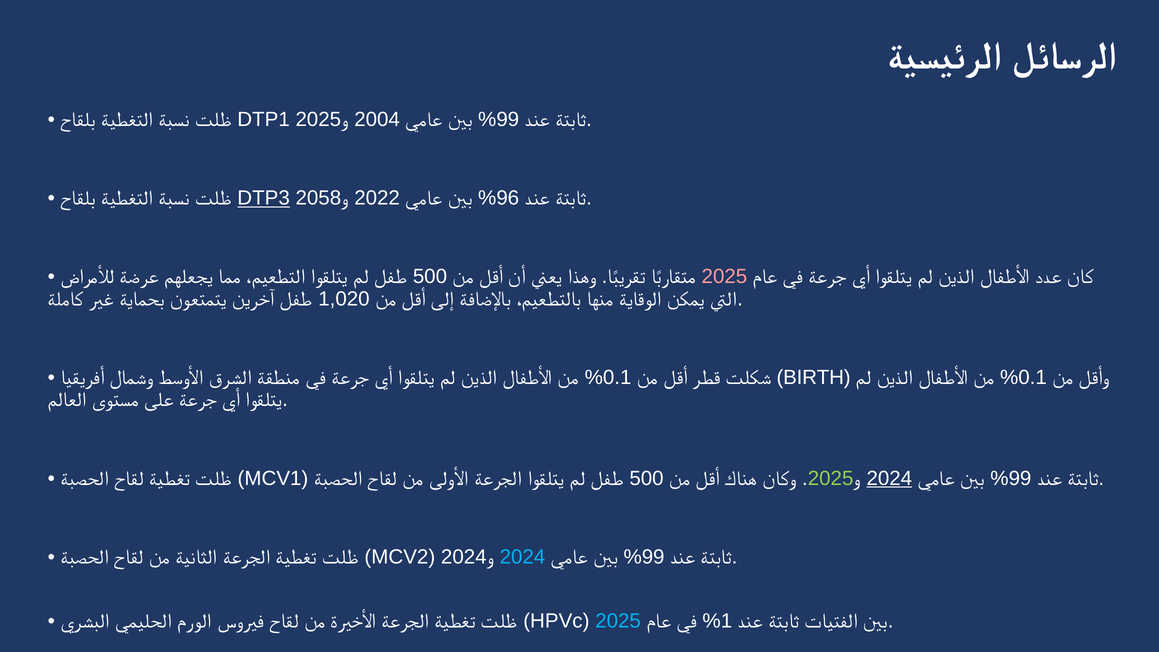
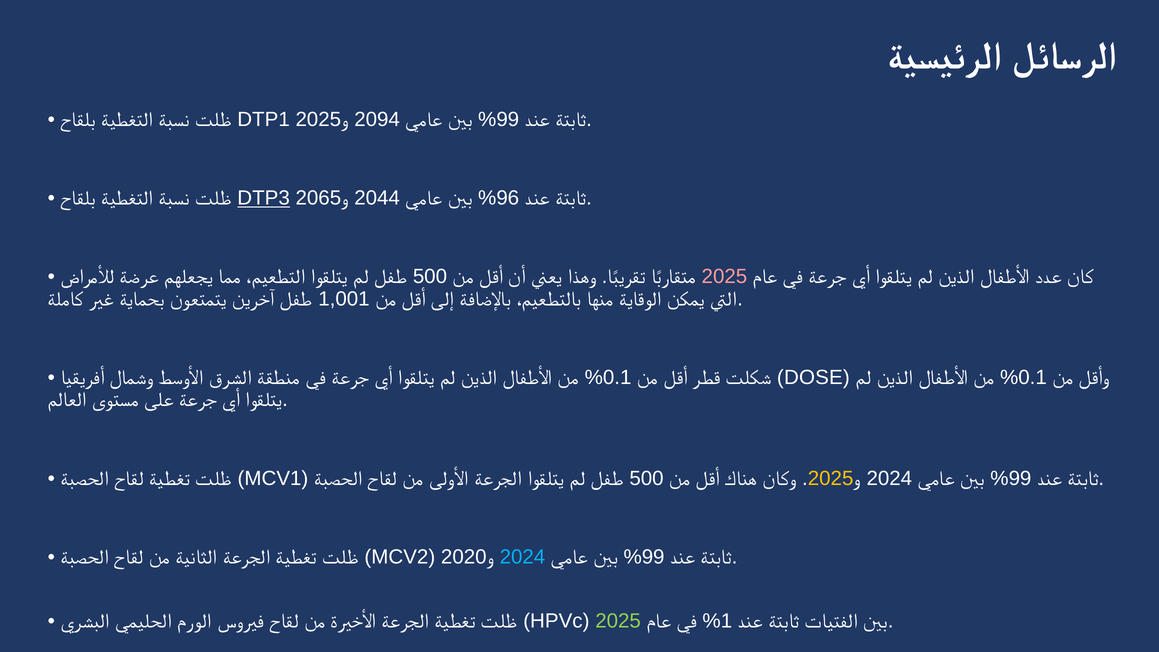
2004: 2004 -> 2094 (377, 120)
2058: 2058 -> 2065 (318, 198)
2022: 2022 -> 2044 (377, 198)
1,020: 1,020 -> 1,001 (344, 299)
BIRTH: BIRTH -> DOSE (813, 377)
2025 colour: light green -> yellow (831, 478)
2024 underline: present -> none (889, 478)
2024: 2024 -> 2020 (464, 557)
2025 colour: light blue -> light green (618, 621)
